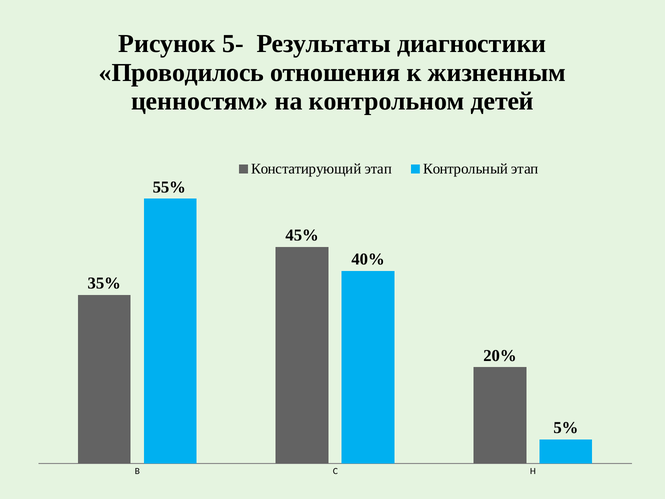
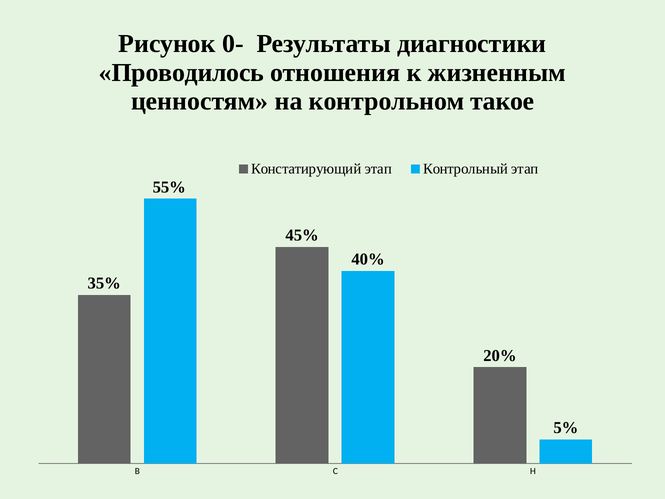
5-: 5- -> 0- (233, 44)
детей: детей -> такое (502, 101)
